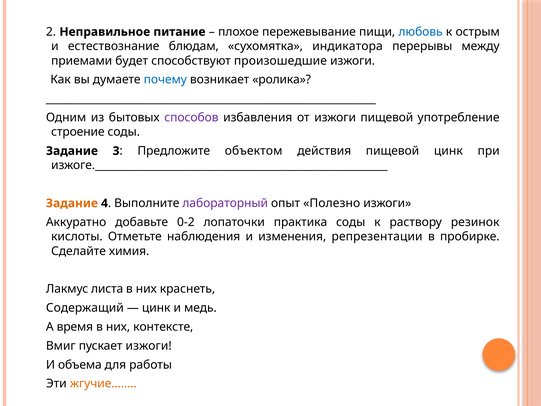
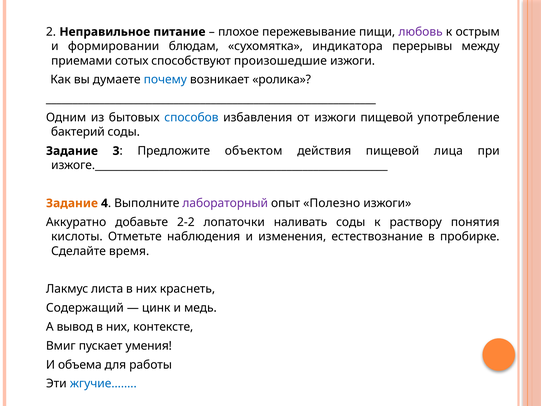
любовь colour: blue -> purple (421, 32)
естествознание: естествознание -> формировании (114, 46)
будет: будет -> сотых (132, 61)
способов colour: purple -> blue (191, 117)
строение: строение -> бактерий (78, 132)
пищевой цинк: цинк -> лица (448, 151)
0-2: 0-2 -> 2-2 (186, 222)
практика: практика -> наливать (301, 222)
резинок: резинок -> понятия (475, 222)
репрезентации: репрезентации -> естествознание (377, 236)
химия: химия -> время (129, 251)
время: время -> вывод (75, 327)
пускает изжоги: изжоги -> умения (149, 346)
жгучие…… colour: orange -> blue (103, 383)
